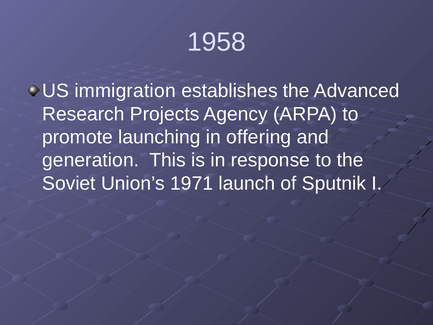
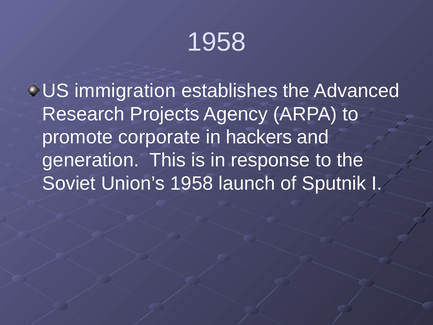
launching: launching -> corporate (159, 137)
offering: offering -> hackers (259, 137)
Union’s 1971: 1971 -> 1958 (192, 183)
